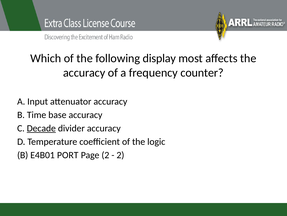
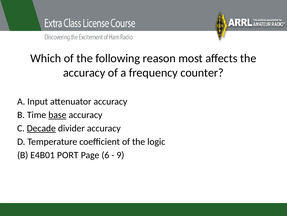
display: display -> reason (159, 58)
base underline: none -> present (57, 114)
Page 2: 2 -> 6 (105, 155)
2: 2 -> 9 (120, 155)
